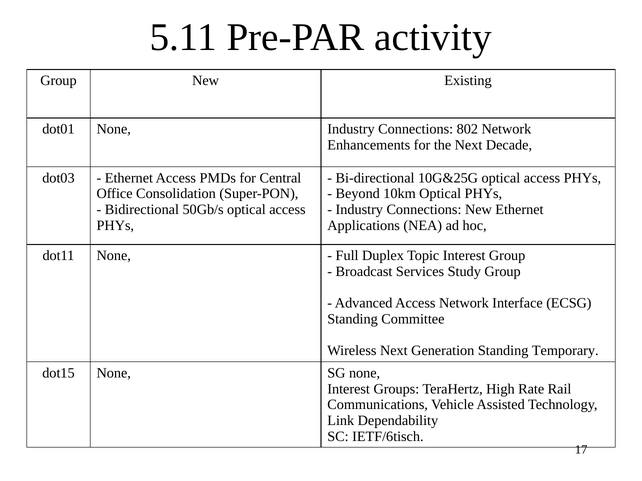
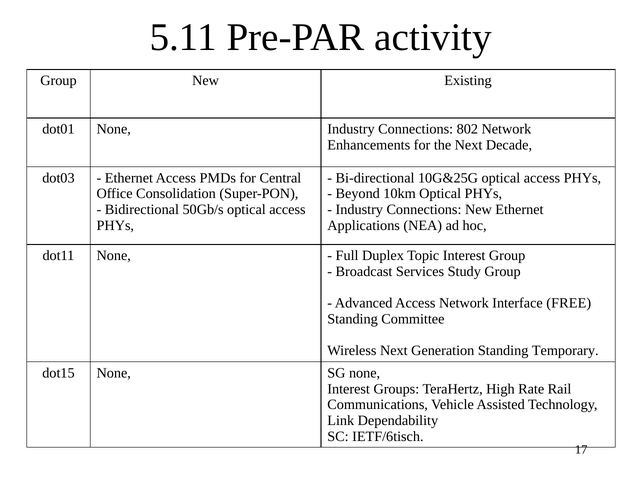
ECSG: ECSG -> FREE (569, 304)
